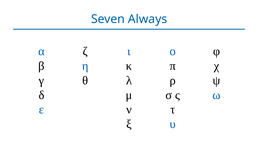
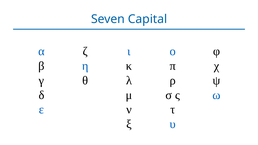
Always: Always -> Capital (148, 19)
